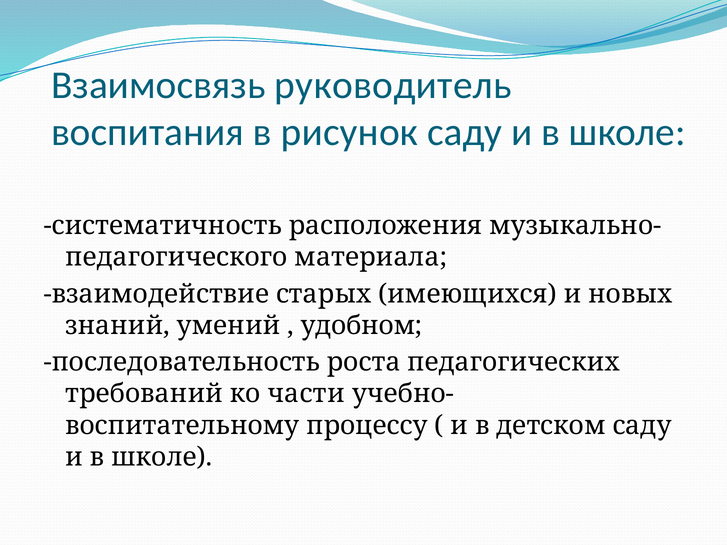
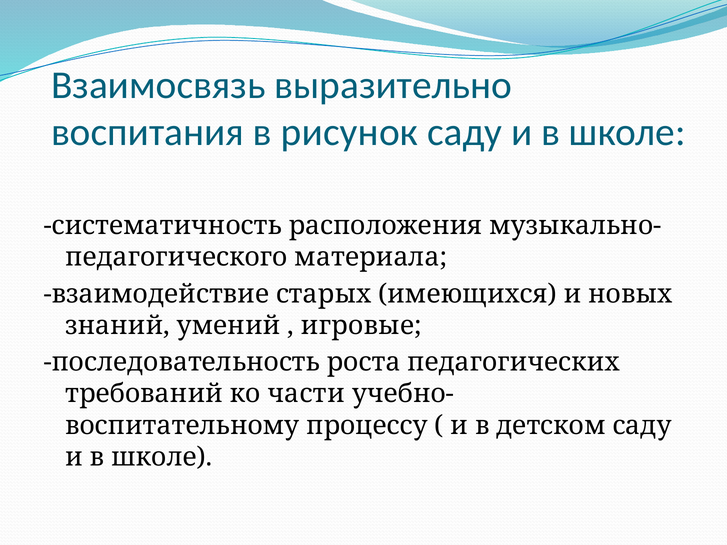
руководитель: руководитель -> выразительно (393, 85)
удобном: удобном -> игровые (361, 326)
